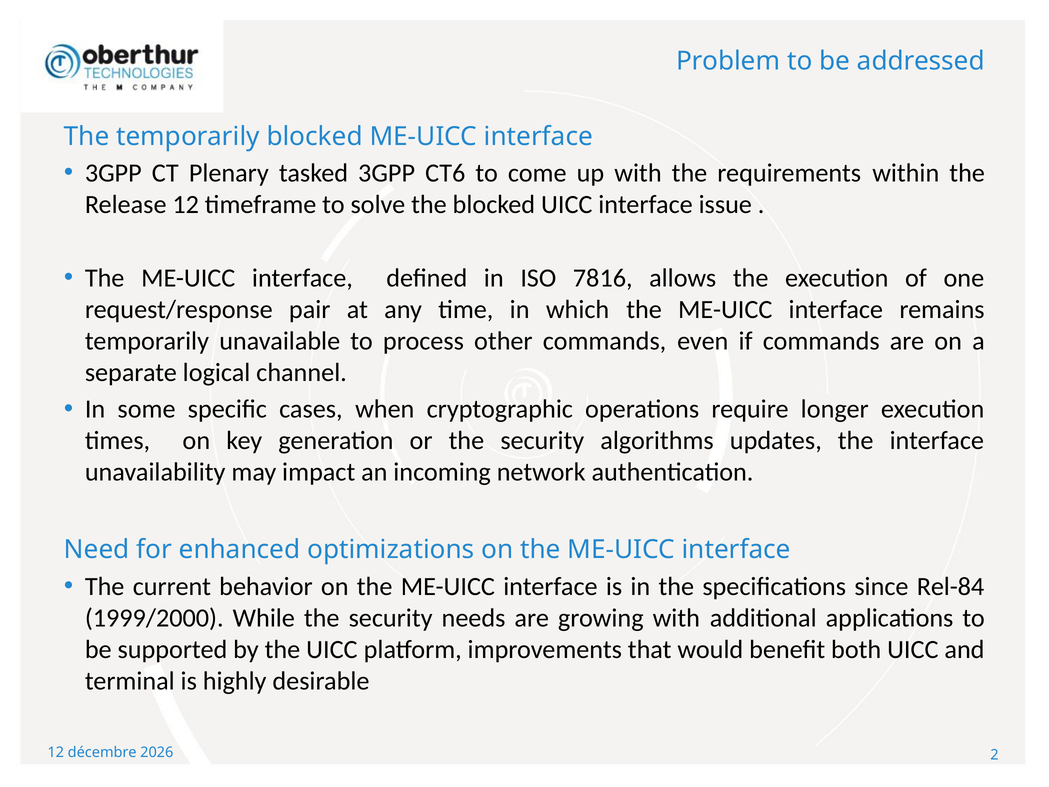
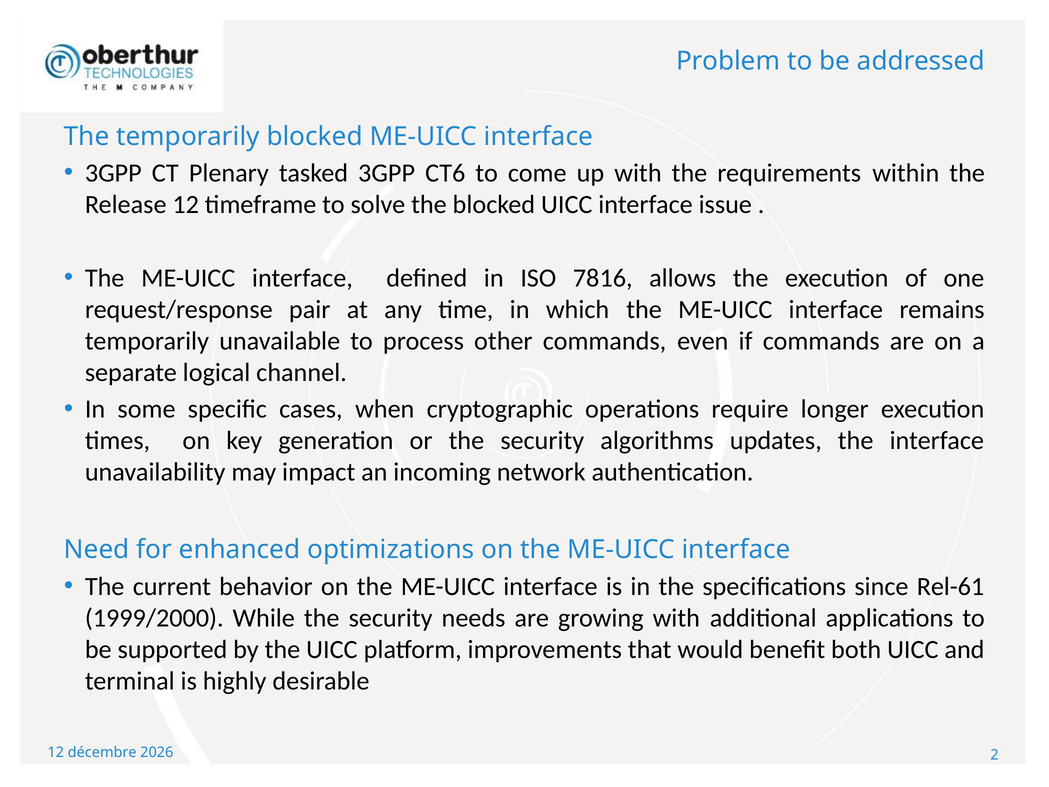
Rel-84: Rel-84 -> Rel-61 (950, 586)
